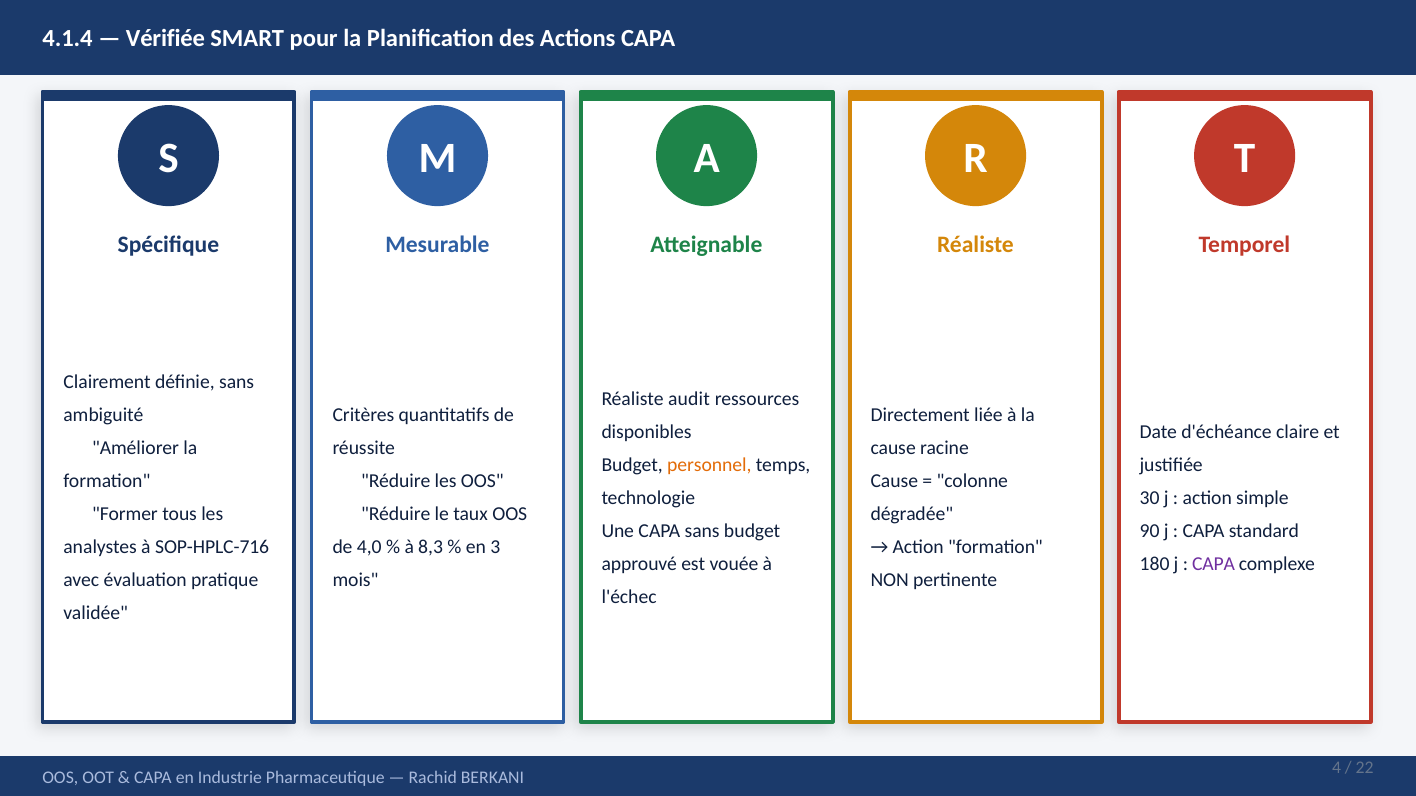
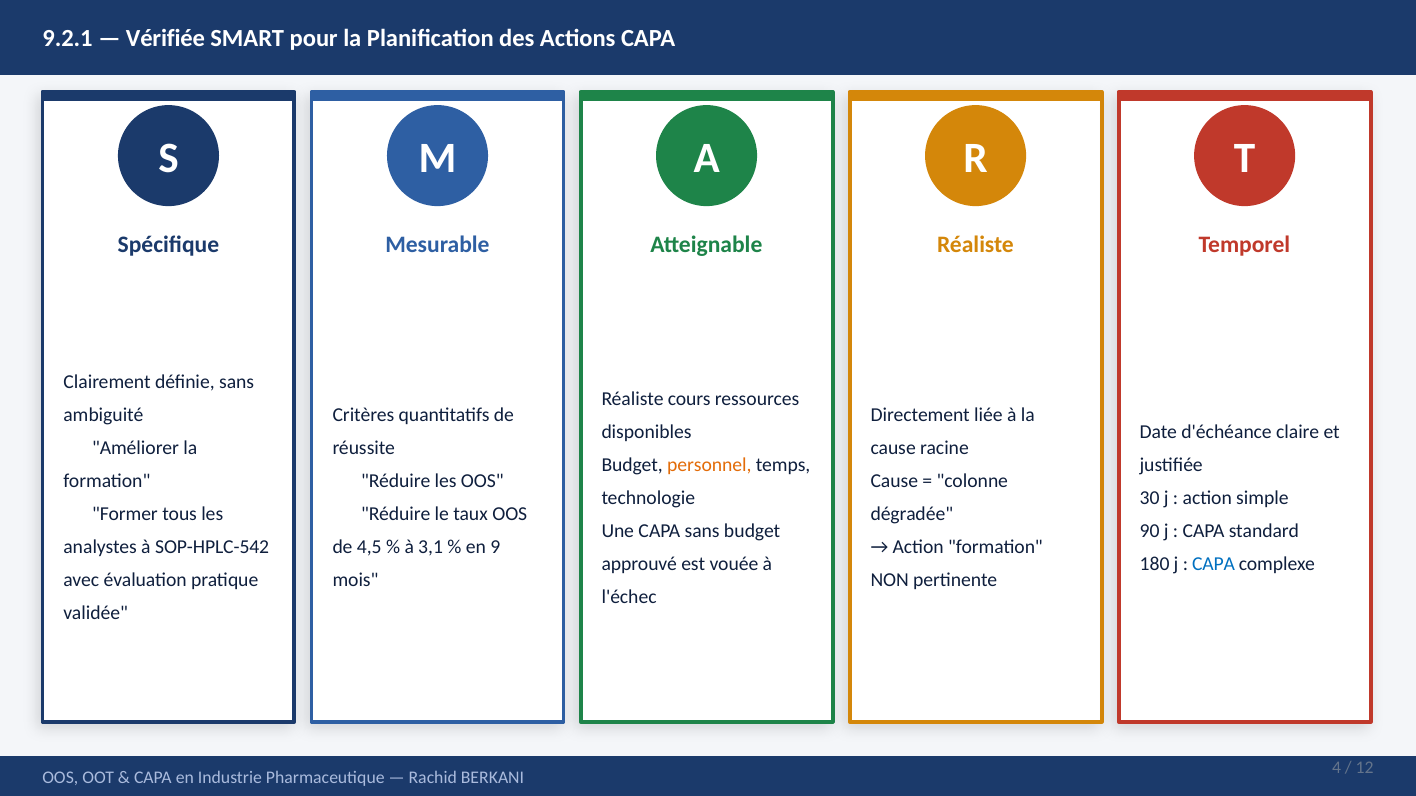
4.1.4: 4.1.4 -> 9.2.1 (68, 39)
audit: audit -> cours (689, 399)
SOP-HPLC-716: SOP-HPLC-716 -> SOP-HPLC-542 (212, 548)
4,0: 4,0 -> 4,5 (369, 548)
8,3: 8,3 -> 3,1 (431, 548)
3: 3 -> 9 (495, 548)
CAPA colour: purple -> blue (1214, 564)
22: 22 -> 12 (1365, 769)
